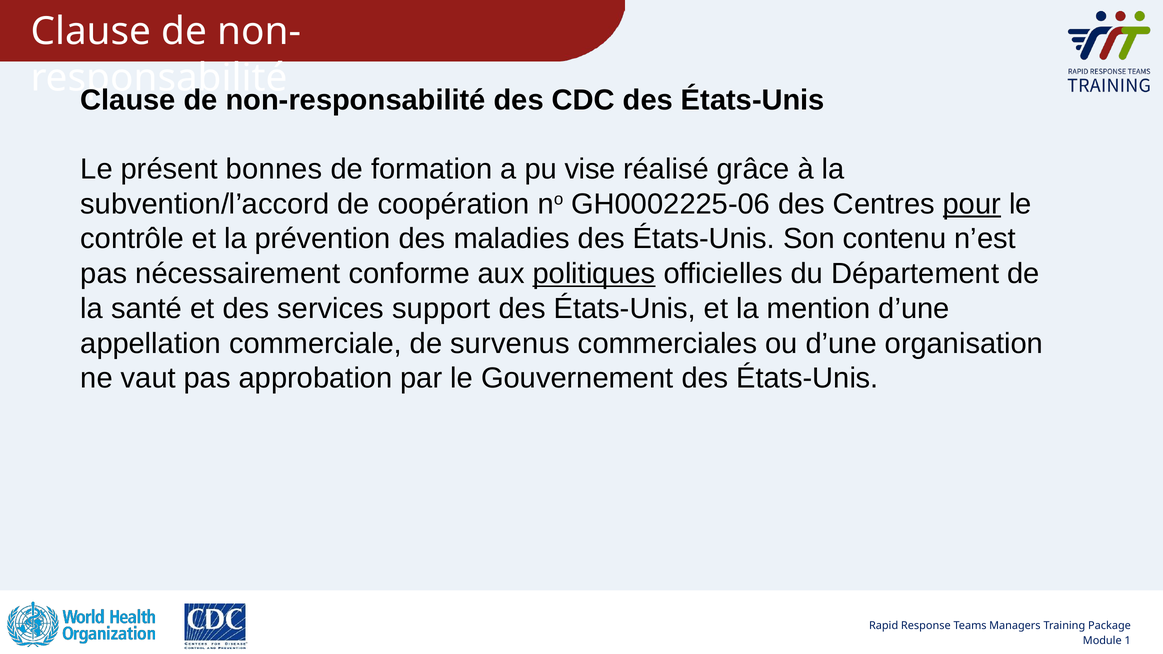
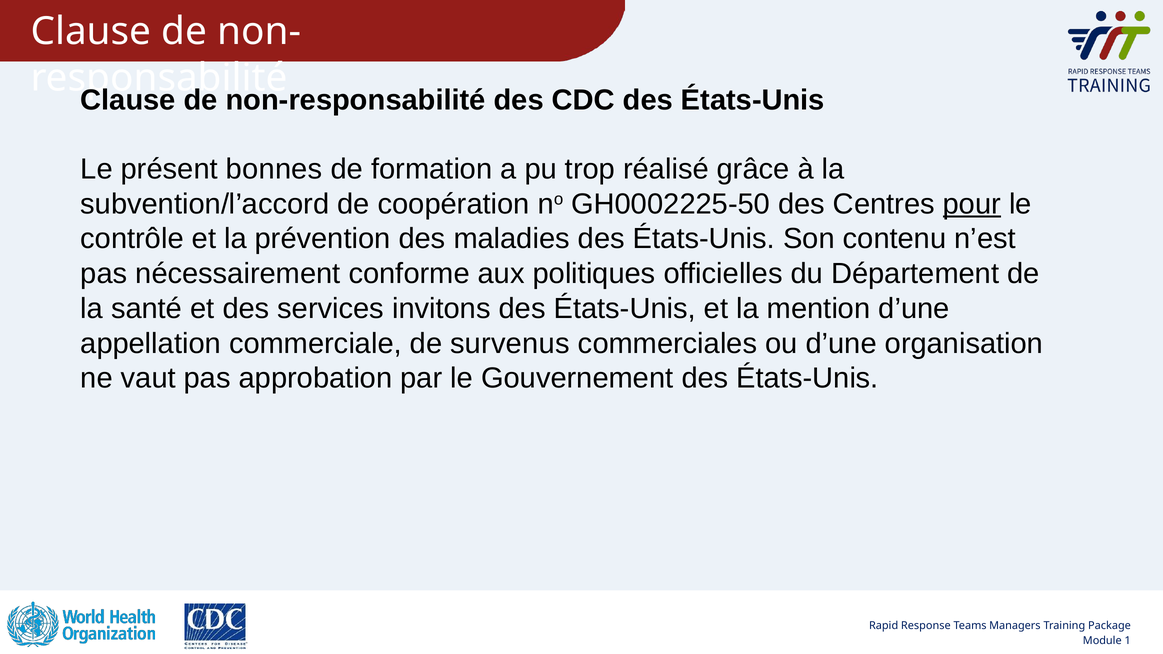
vise: vise -> trop (590, 169)
GH0002225-06: GH0002225-06 -> GH0002225-50 (671, 204)
politiques underline: present -> none (594, 274)
support: support -> invitons (441, 309)
